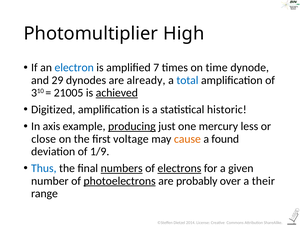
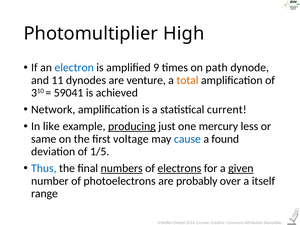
7: 7 -> 9 (156, 68)
time: time -> path (217, 68)
29: 29 -> 11 (57, 80)
already: already -> venture (146, 80)
total colour: blue -> orange (187, 80)
21005: 21005 -> 59041 (69, 93)
achieved underline: present -> none (117, 93)
Digitized: Digitized -> Network (53, 110)
historic: historic -> current (227, 110)
axis: axis -> like (51, 126)
close: close -> same (44, 139)
cause colour: orange -> blue (187, 139)
1/9: 1/9 -> 1/5 (100, 152)
given underline: none -> present (241, 168)
photoelectrons underline: present -> none (120, 181)
their: their -> itself (263, 181)
